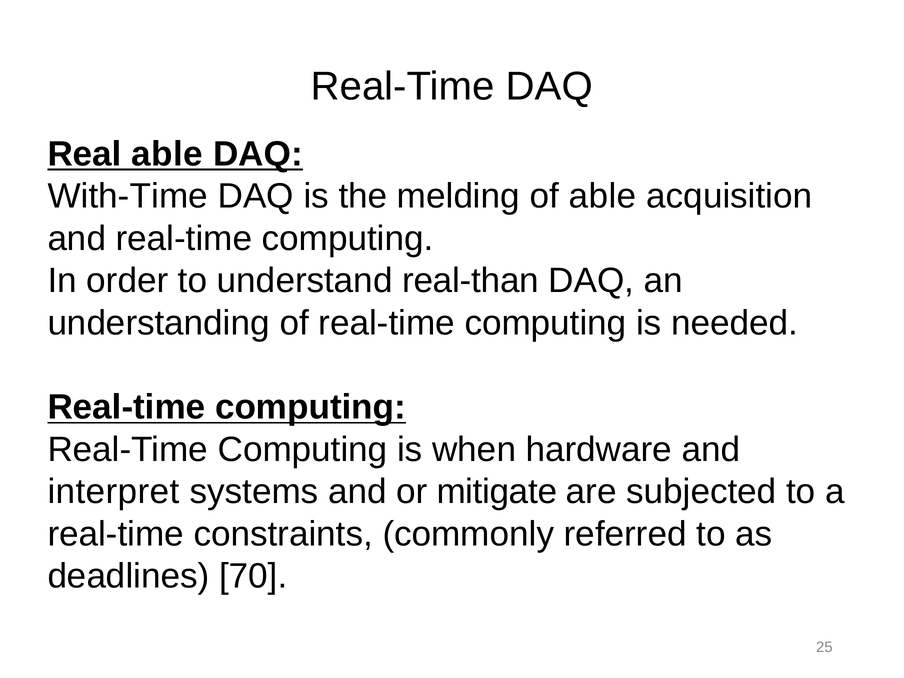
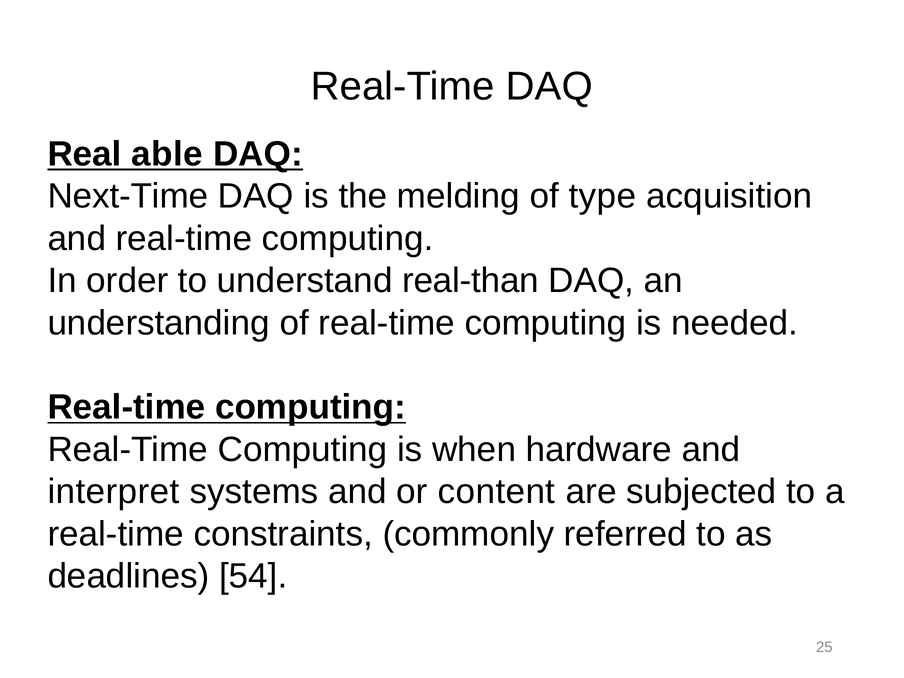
With-Time: With-Time -> Next-Time (128, 196)
of able: able -> type (602, 196)
mitigate: mitigate -> content (496, 492)
70: 70 -> 54 (253, 576)
